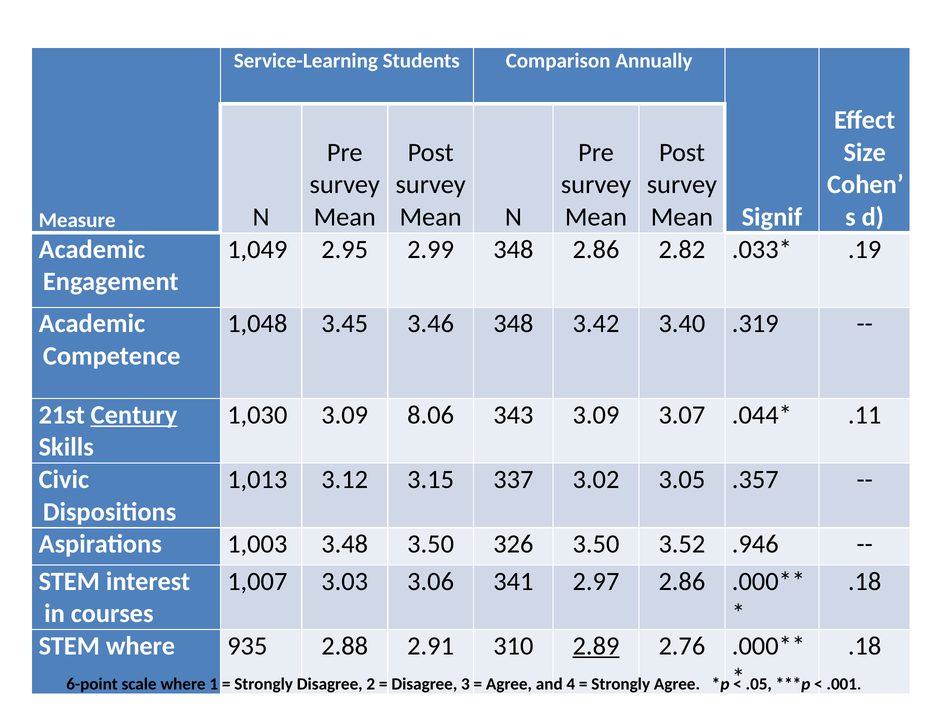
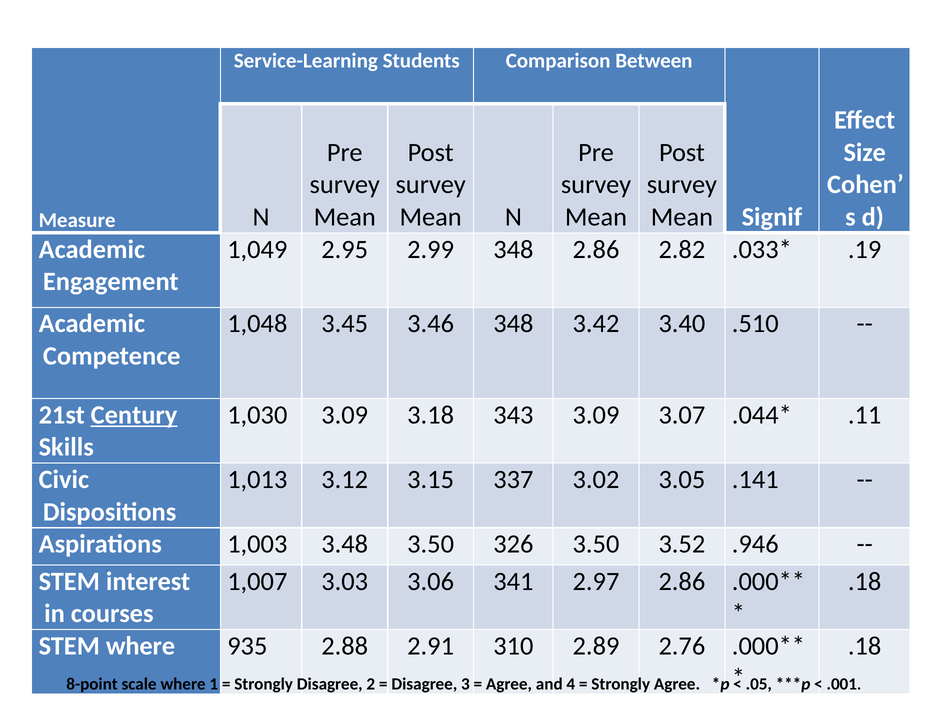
Annually: Annually -> Between (654, 61)
.319: .319 -> .510 (755, 324)
8.06: 8.06 -> 3.18 (431, 415)
.357: .357 -> .141 (755, 480)
2.89 underline: present -> none (596, 646)
6-point: 6-point -> 8-point (92, 685)
